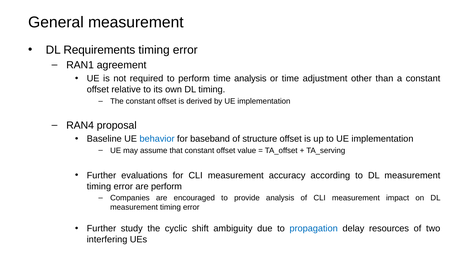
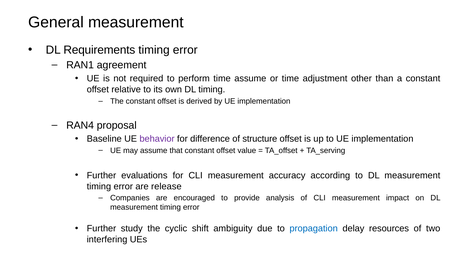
time analysis: analysis -> assume (250, 79)
behavior colour: blue -> purple (157, 139)
baseband: baseband -> difference (210, 139)
are perform: perform -> release (166, 186)
